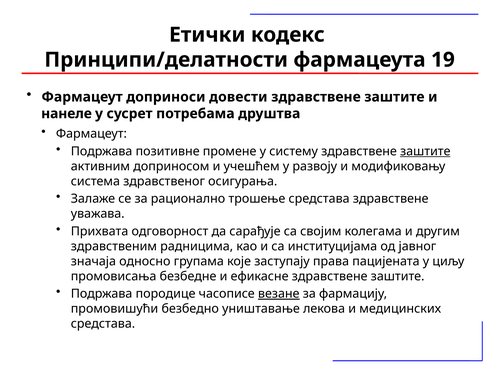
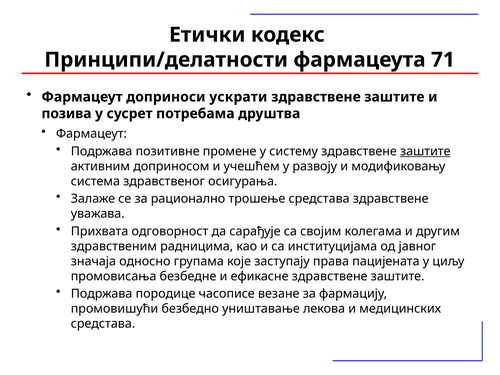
19: 19 -> 71 (443, 60)
довести: довести -> ускрати (238, 97)
нанеле: нанеле -> позива (66, 114)
везане underline: present -> none (279, 294)
